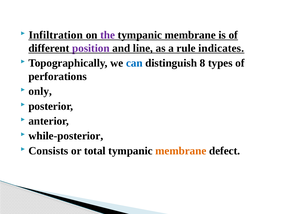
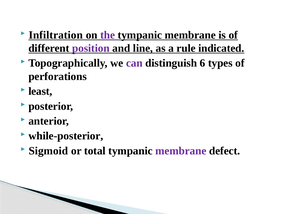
indicates: indicates -> indicated (221, 48)
can colour: blue -> purple (134, 63)
8: 8 -> 6 (203, 63)
only: only -> least (40, 91)
Consists: Consists -> Sigmoid (48, 151)
membrane colour: orange -> purple (181, 151)
